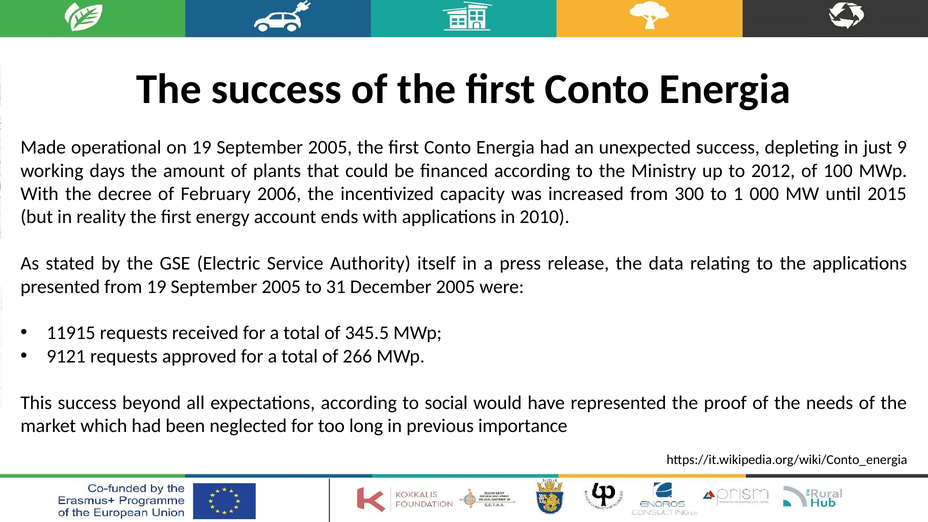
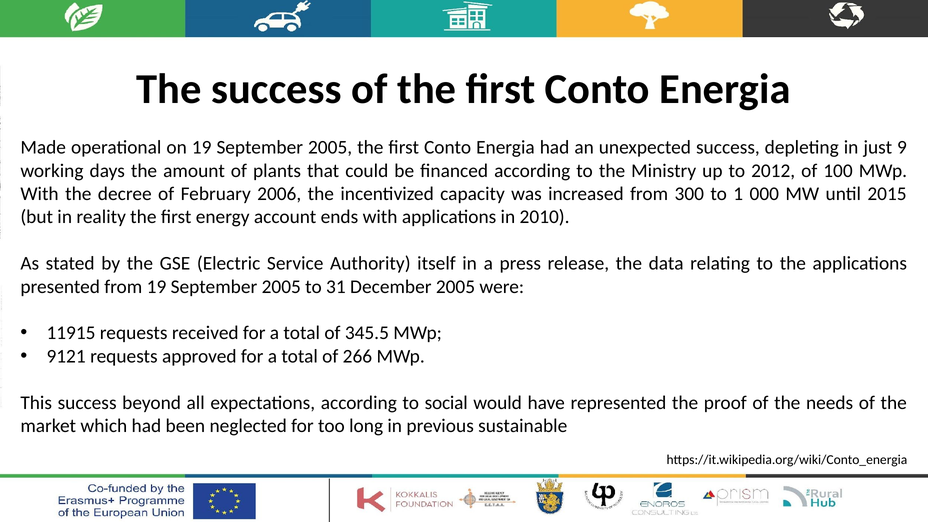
importance: importance -> sustainable (523, 426)
